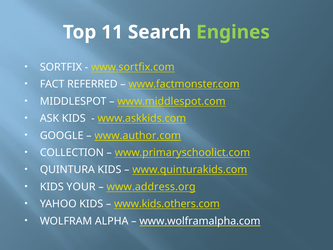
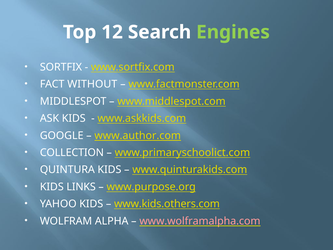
11: 11 -> 12 (112, 32)
REFERRED: REFERRED -> WITHOUT (92, 84)
YOUR: YOUR -> LINKS (81, 187)
www.address.org: www.address.org -> www.purpose.org (151, 187)
www.wolframalpha.com colour: white -> pink (200, 221)
